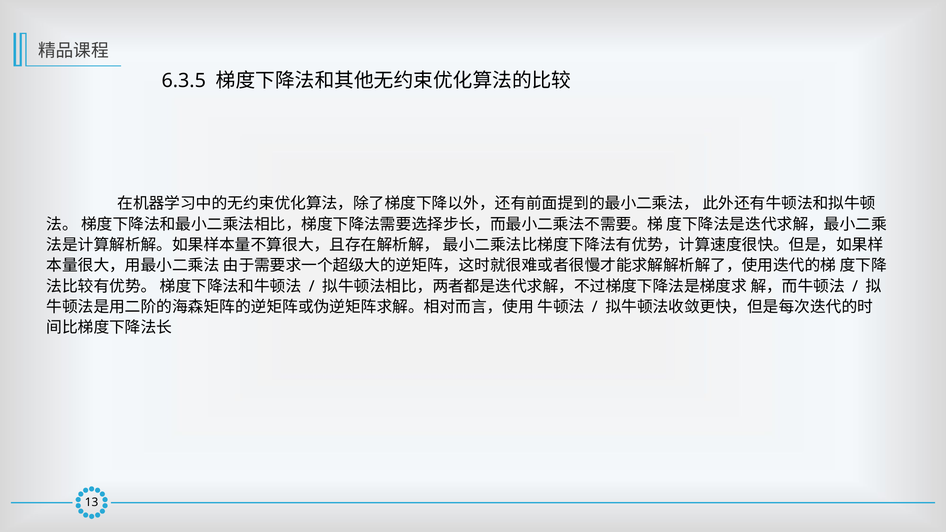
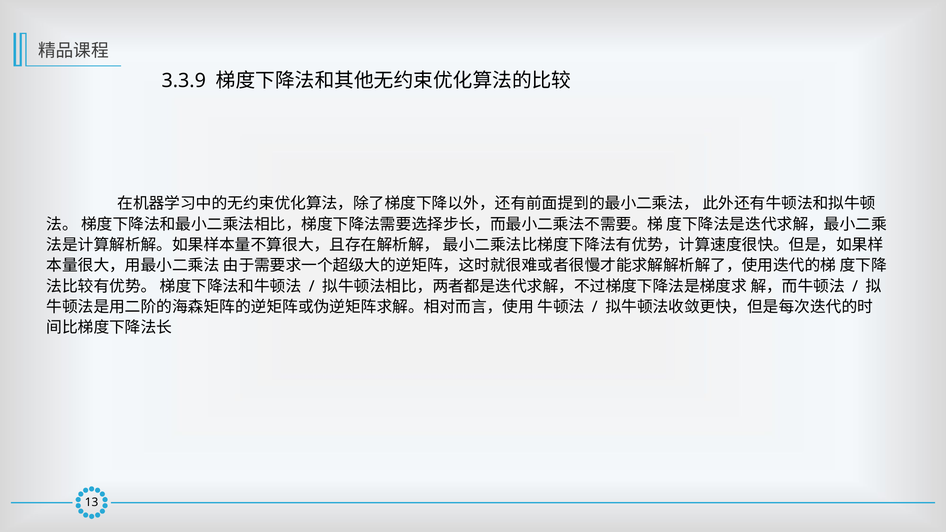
6.3.5: 6.3.5 -> 3.3.9 (184, 81)
